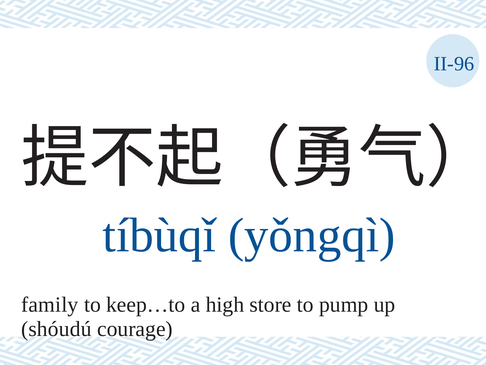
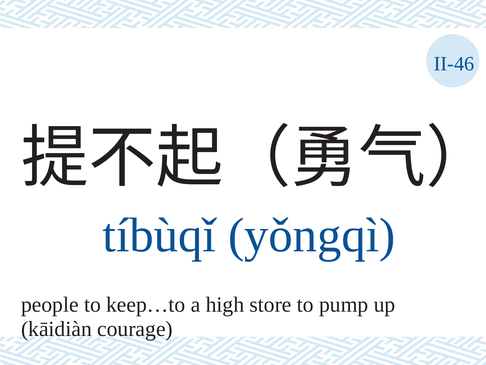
II-96: II-96 -> II-46 (454, 64)
family: family -> people (50, 304)
shóudú: shóudú -> kāidiàn (56, 329)
